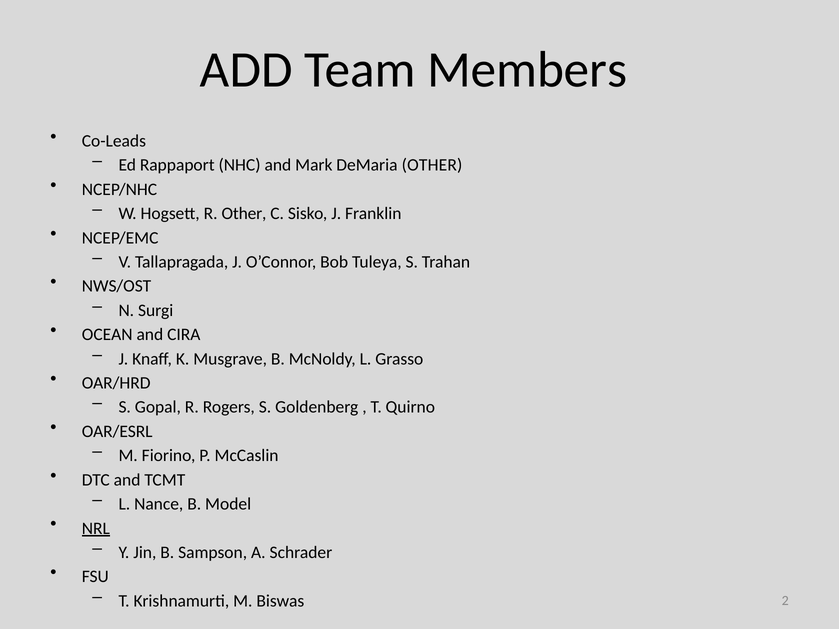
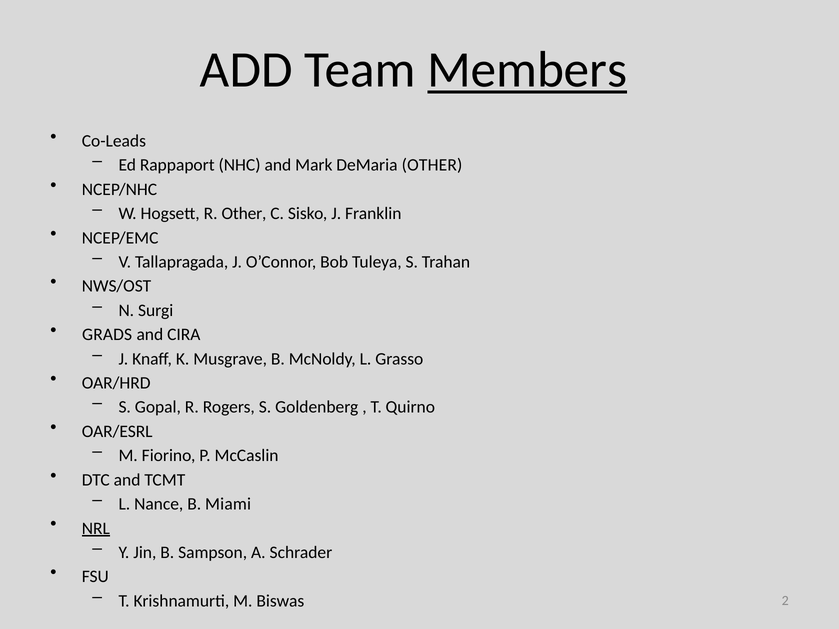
Members underline: none -> present (527, 70)
OCEAN: OCEAN -> GRADS (107, 335)
Model: Model -> Miami (228, 504)
